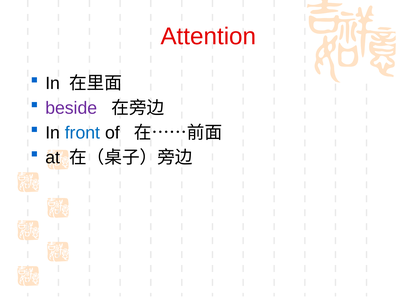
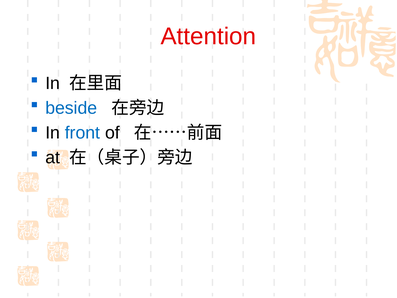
beside colour: purple -> blue (71, 108)
